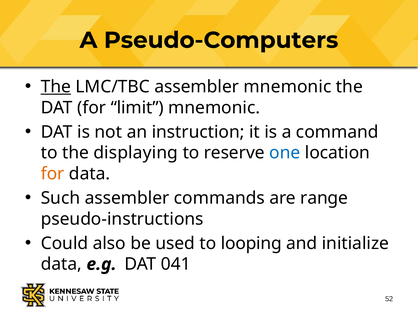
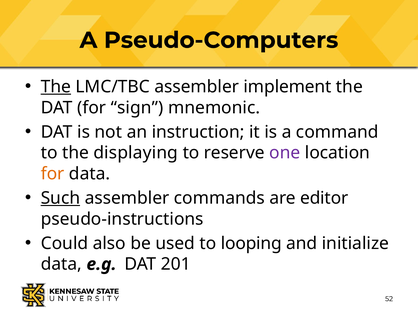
assembler mnemonic: mnemonic -> implement (288, 87)
limit: limit -> sign (137, 108)
one colour: blue -> purple (285, 153)
Such underline: none -> present (60, 198)
range: range -> editor (324, 198)
041: 041 -> 201 (176, 265)
